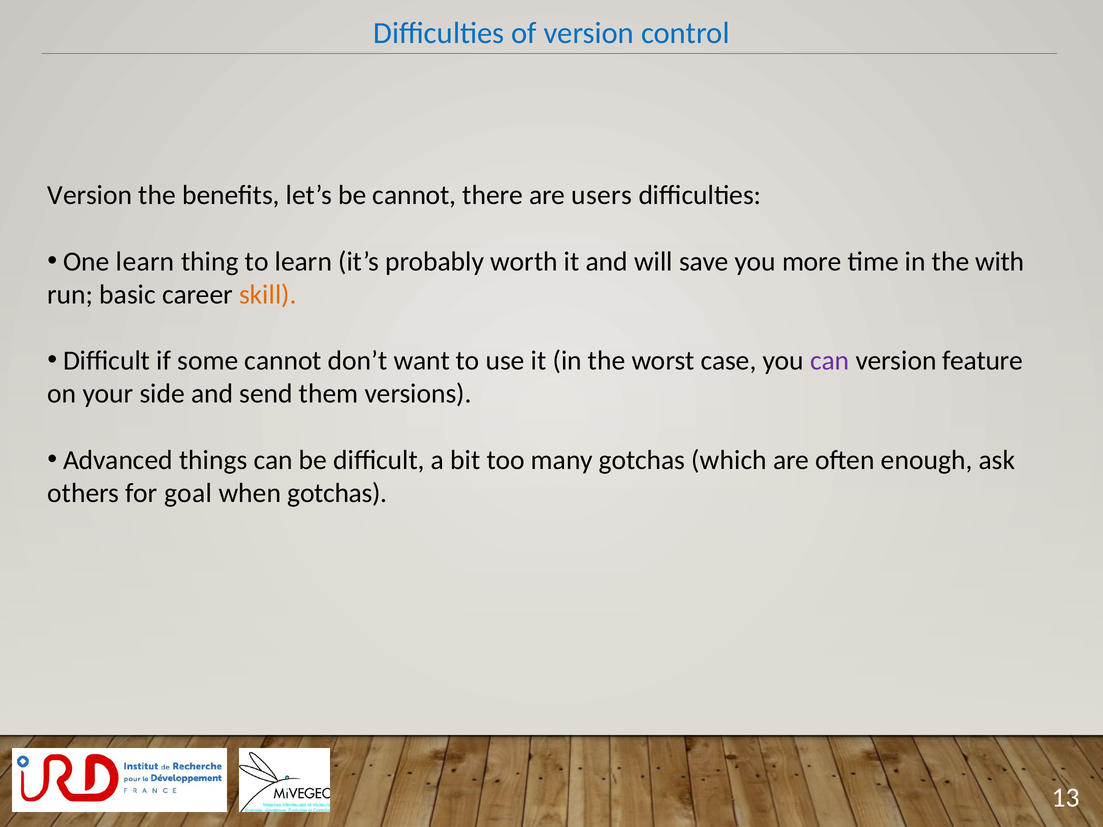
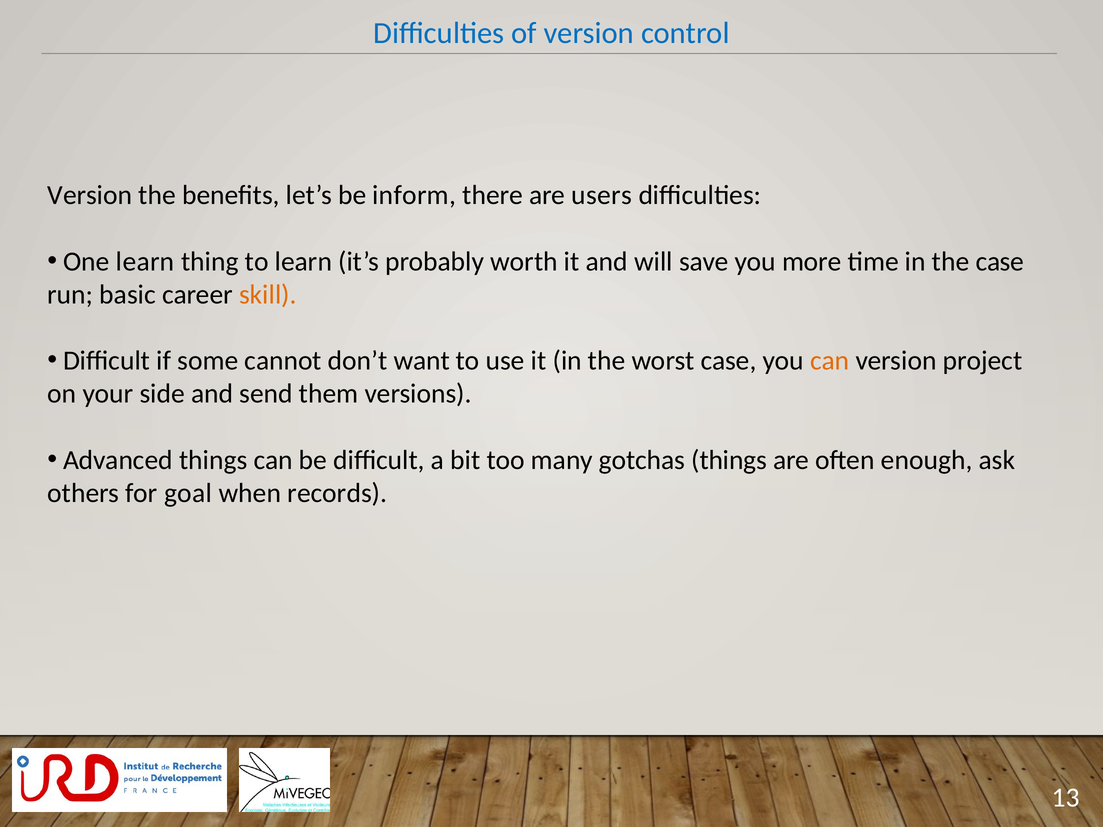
be cannot: cannot -> inform (414, 195)
the with: with -> case (1000, 262)
can colour: purple -> orange (830, 361)
feature: feature -> project (982, 361)
gotchas which: which -> things (729, 460)
when gotchas: gotchas -> records (337, 493)
